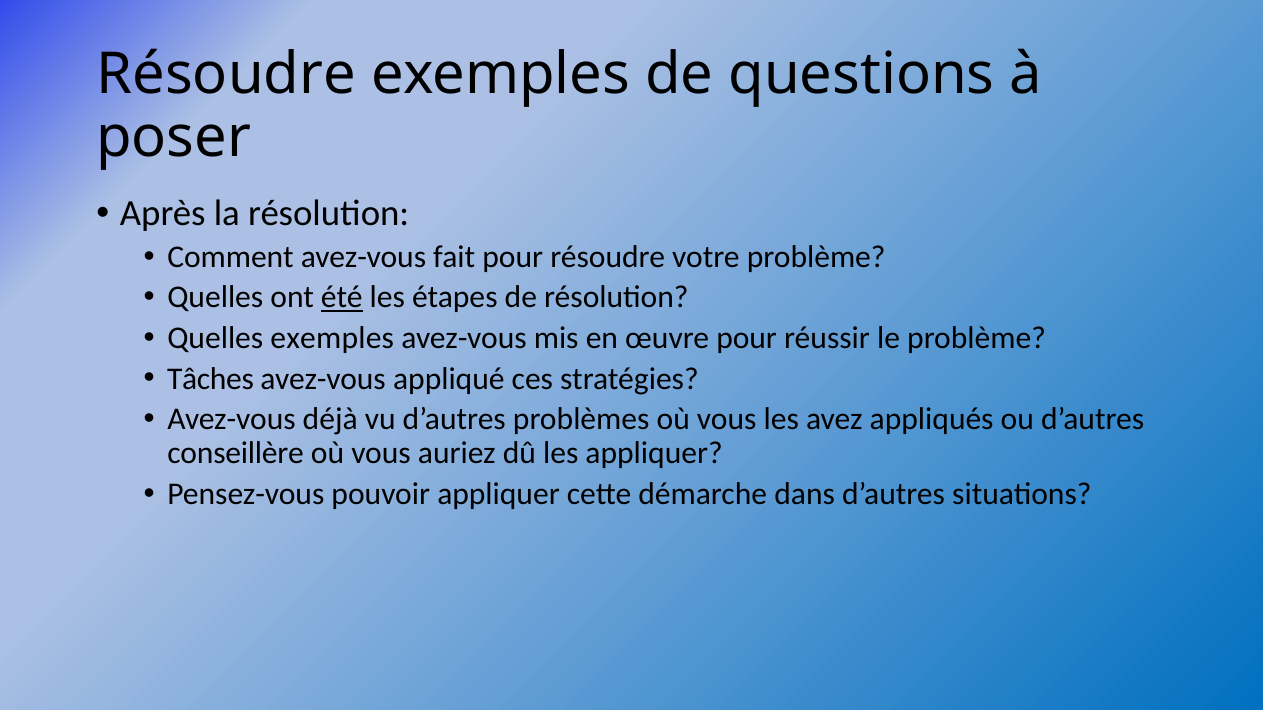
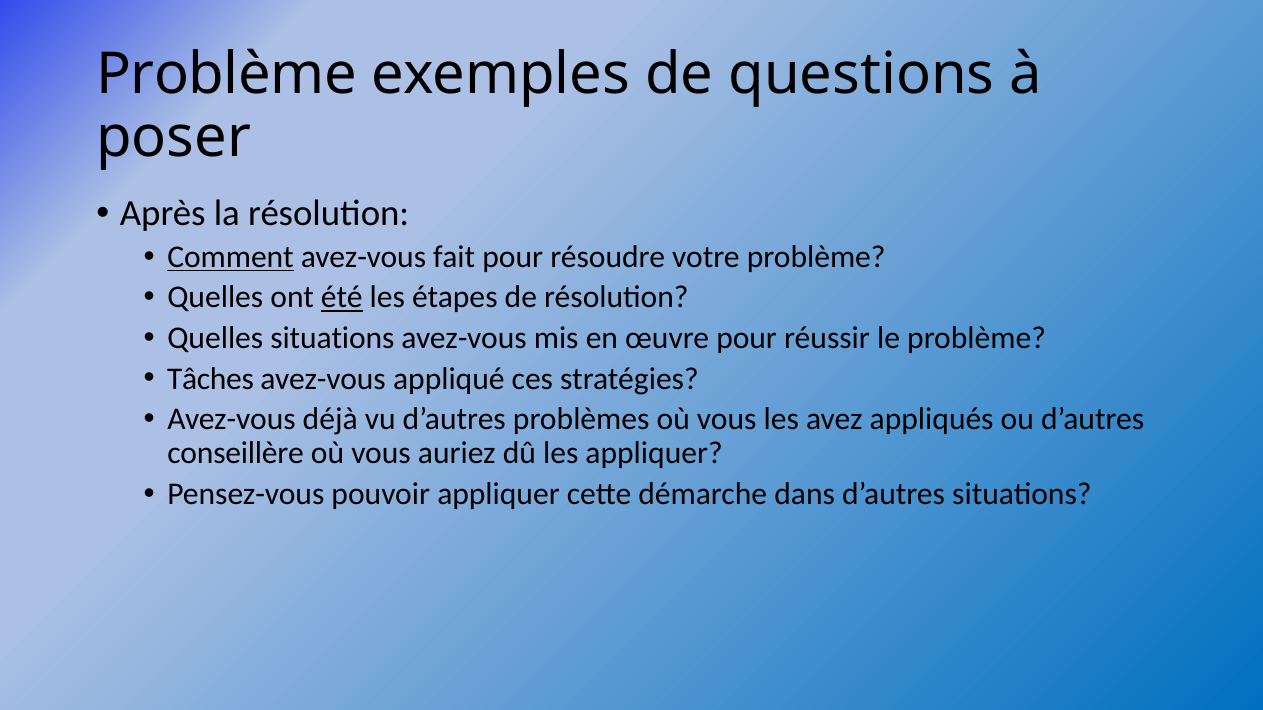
Résoudre: Résoudre -> Problème (227, 75)
Comment underline: none -> present (231, 257)
Quelles exemples: exemples -> situations (332, 338)
